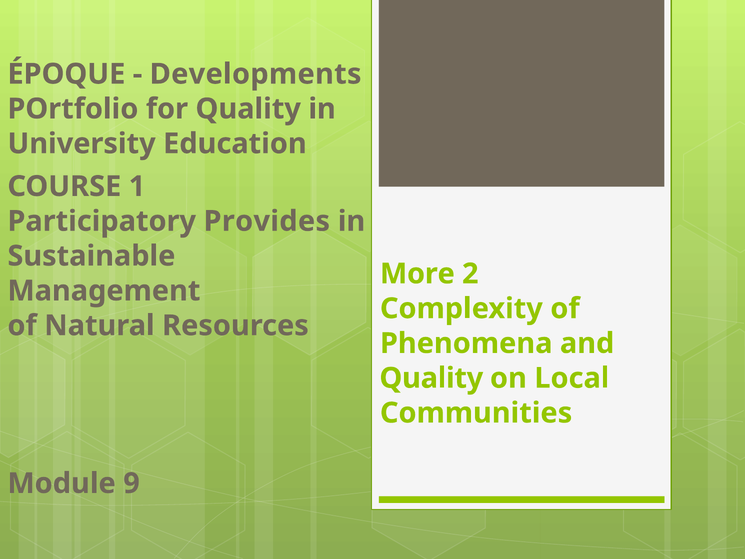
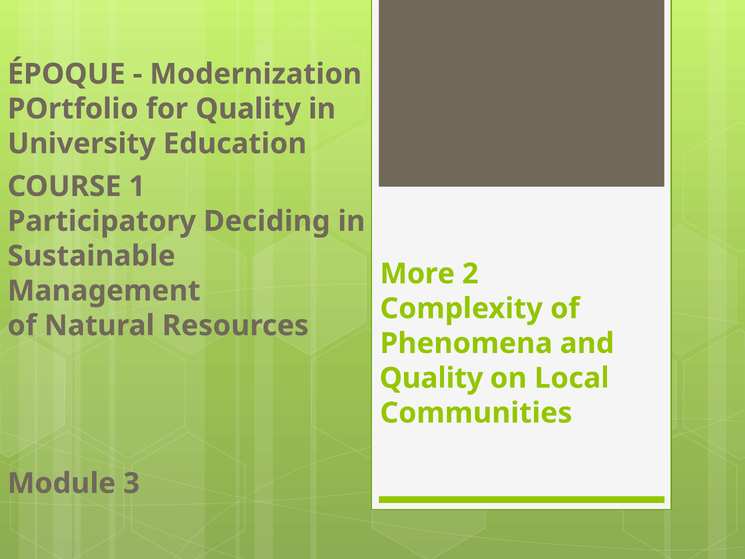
Developments: Developments -> Modernization (256, 74)
Provides: Provides -> Deciding (267, 221)
9: 9 -> 3 (132, 483)
